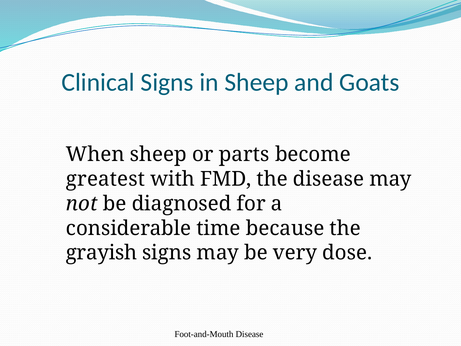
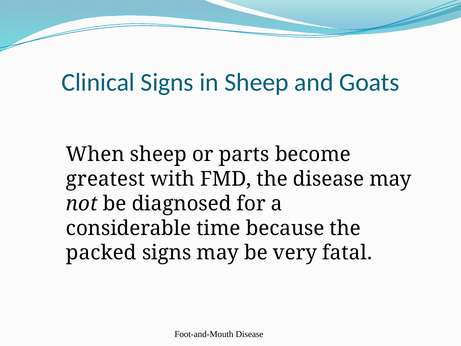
grayish: grayish -> packed (101, 253)
dose: dose -> fatal (347, 253)
